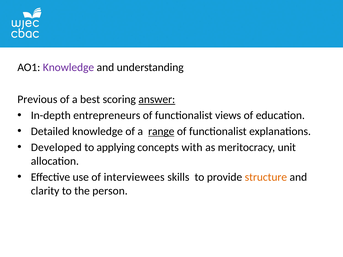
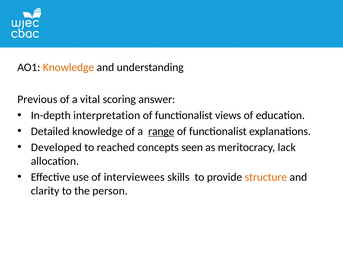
Knowledge colour: purple -> orange (68, 67)
best: best -> vital (90, 99)
answer underline: present -> none (157, 99)
entrepreneurs: entrepreneurs -> interpretation (107, 115)
applying: applying -> reached (116, 147)
with: with -> seen (192, 147)
unit: unit -> lack (287, 147)
